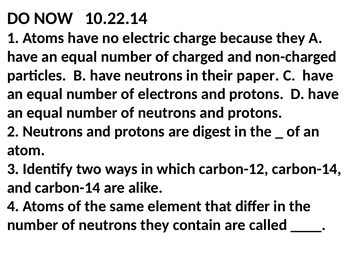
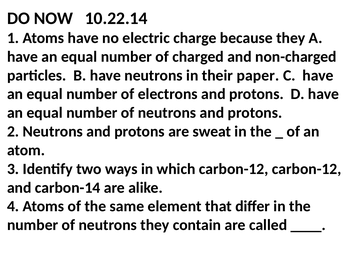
digest: digest -> sweat (212, 132)
carbon-12 carbon-14: carbon-14 -> carbon-12 (307, 169)
